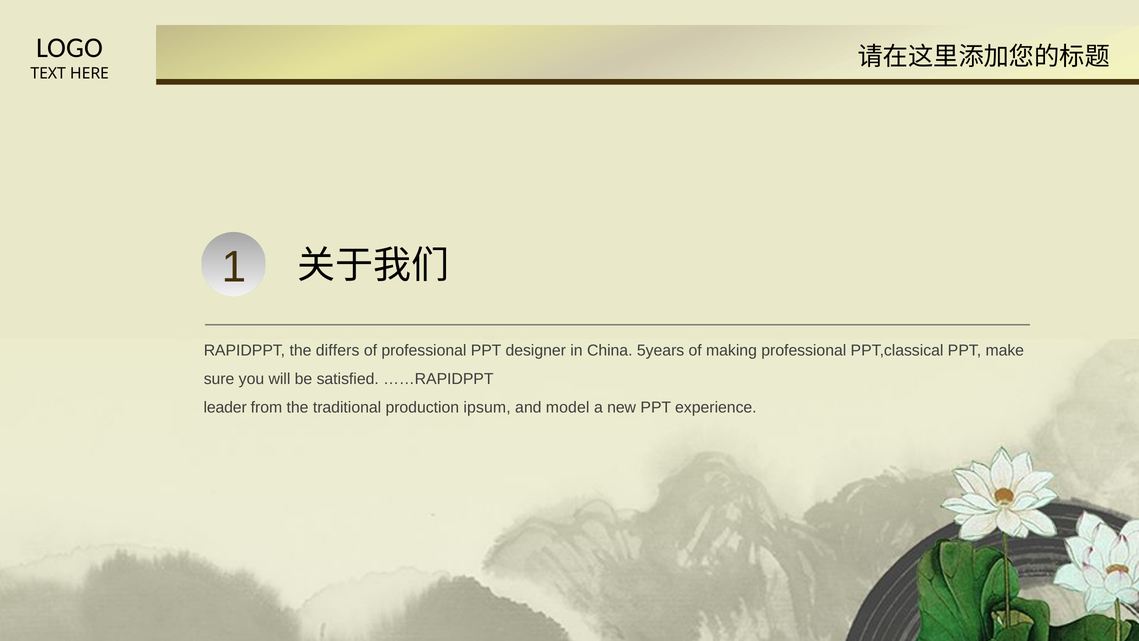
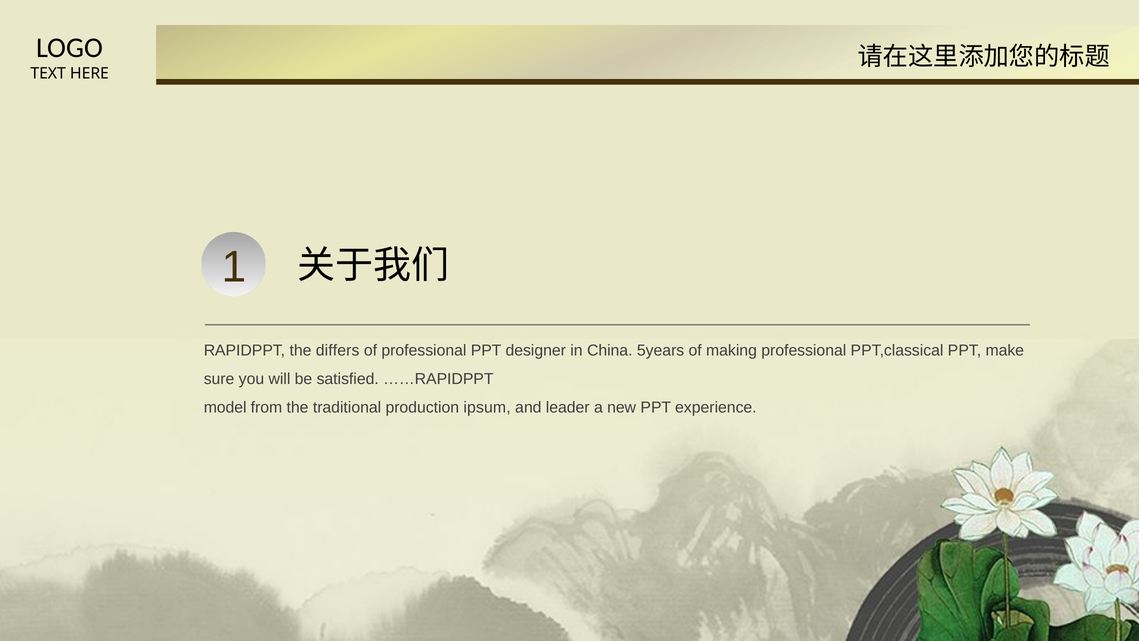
leader: leader -> model (225, 407)
model: model -> leader (568, 407)
